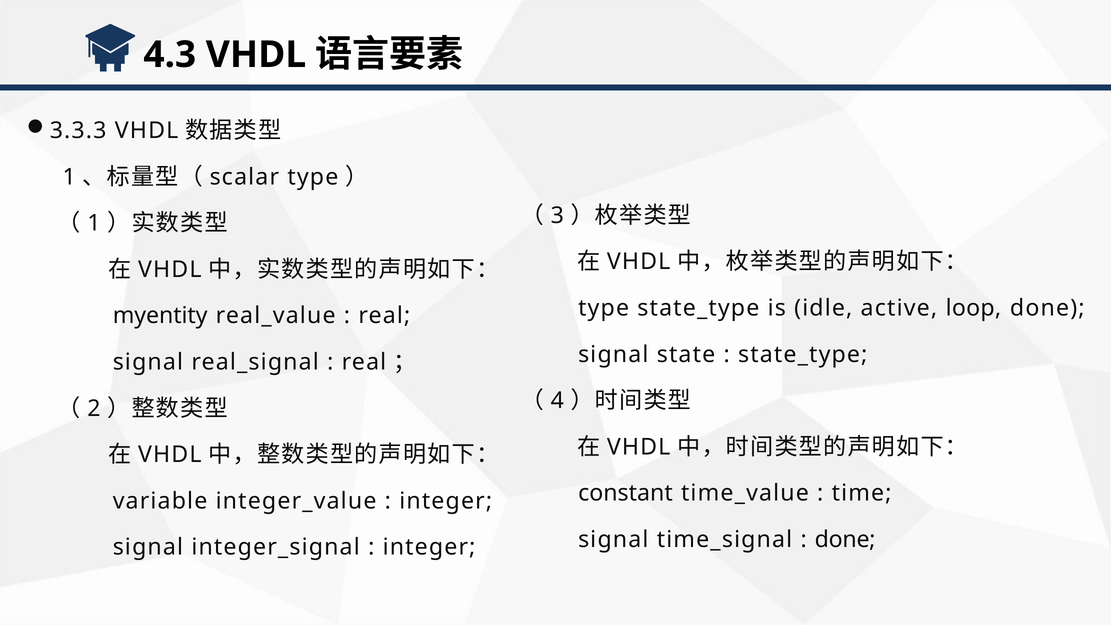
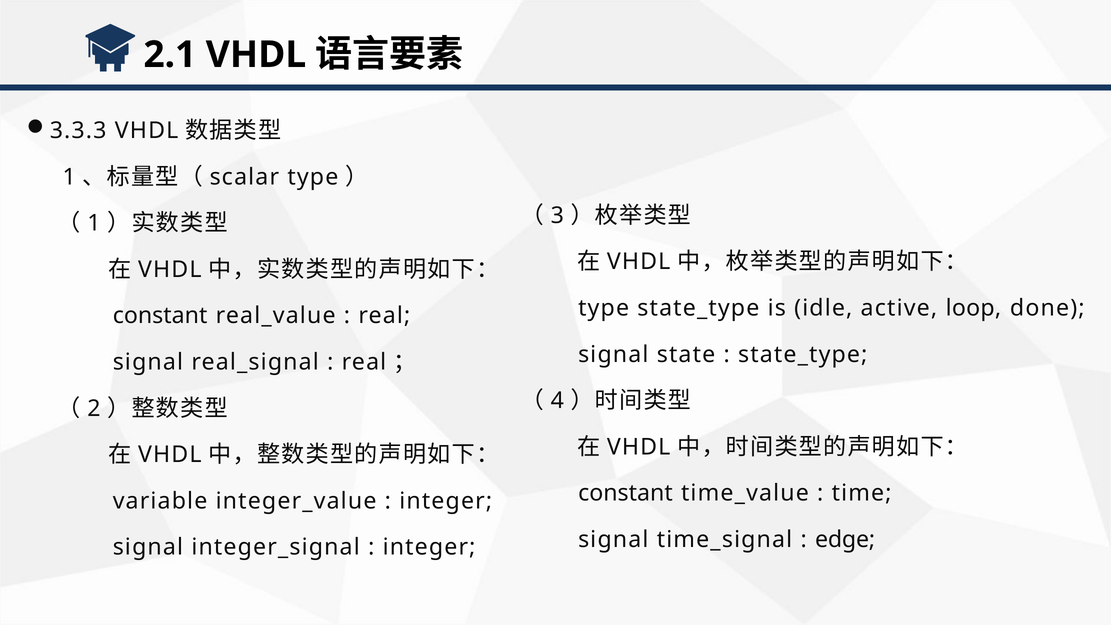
4.3: 4.3 -> 2.1 (170, 55)
myentity: myentity -> constant (160, 316)
done: done -> edge (845, 540)
